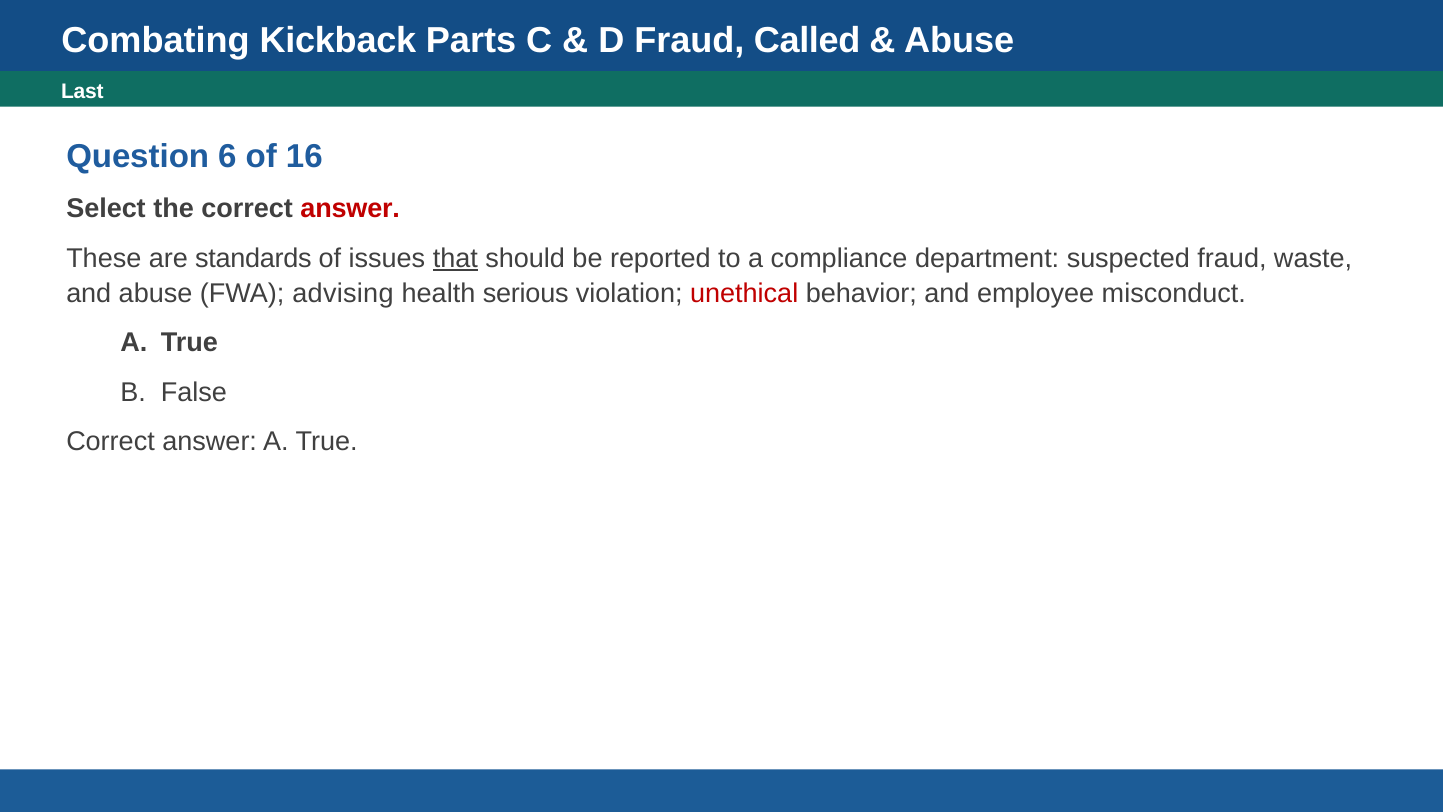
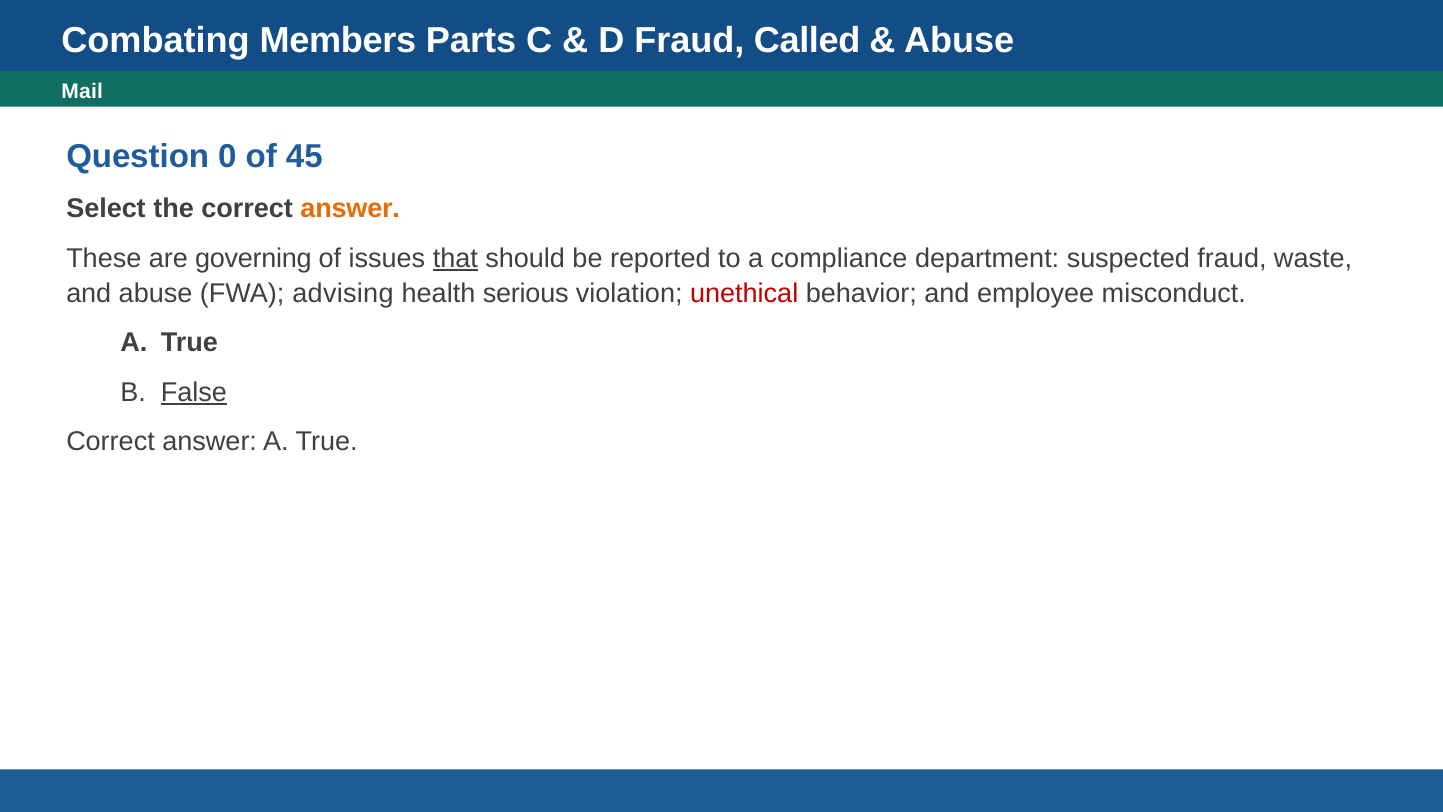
Kickback: Kickback -> Members (338, 40)
Last: Last -> Mail (82, 91)
6: 6 -> 0 (227, 156)
16: 16 -> 45 (304, 156)
answer colour: red -> orange (350, 209)
standards: standards -> governing (253, 258)
False underline: none -> present (194, 392)
